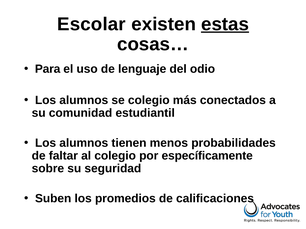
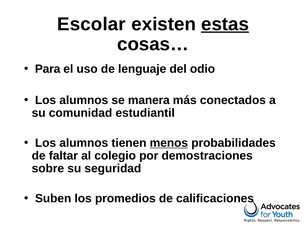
se colegio: colegio -> manera (149, 100)
menos underline: none -> present (169, 143)
específicamente: específicamente -> demostraciones (207, 156)
